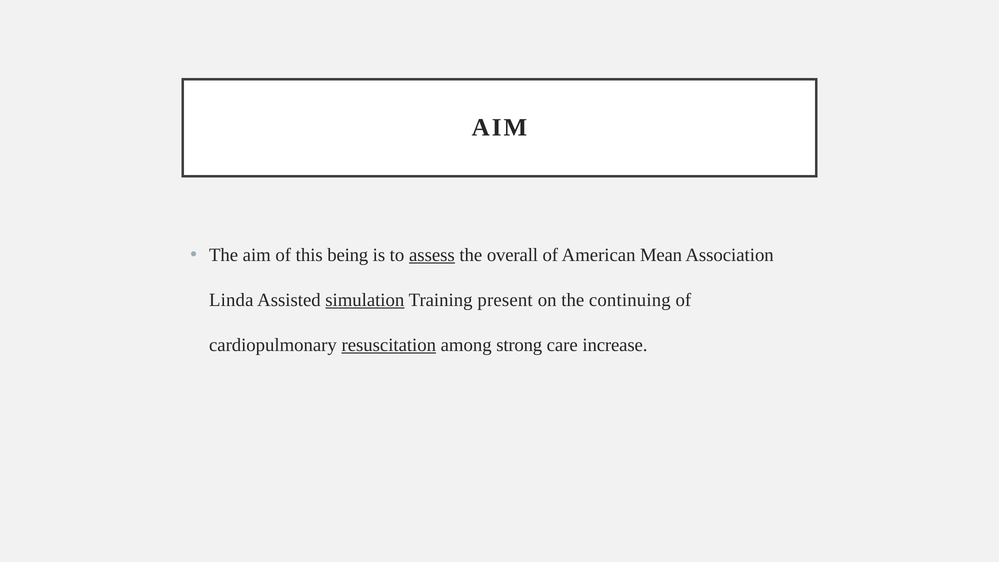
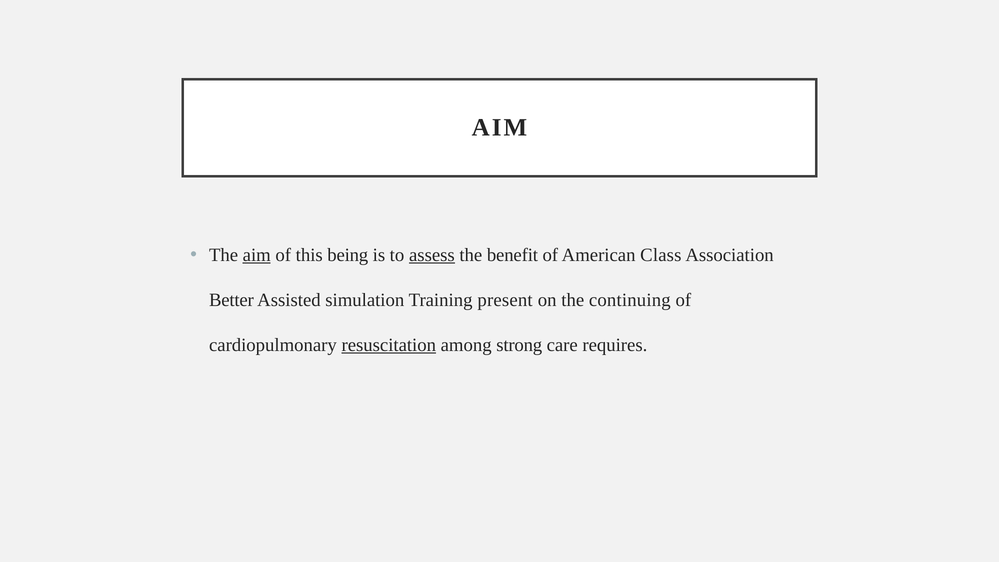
aim underline: none -> present (257, 255)
overall: overall -> benefit (512, 255)
Mean: Mean -> Class (661, 255)
Linda: Linda -> Better (231, 300)
simulation underline: present -> none (365, 300)
increase: increase -> requires (615, 345)
